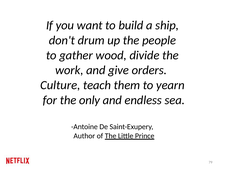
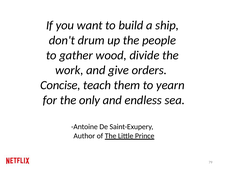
Culture: Culture -> Concise (60, 85)
